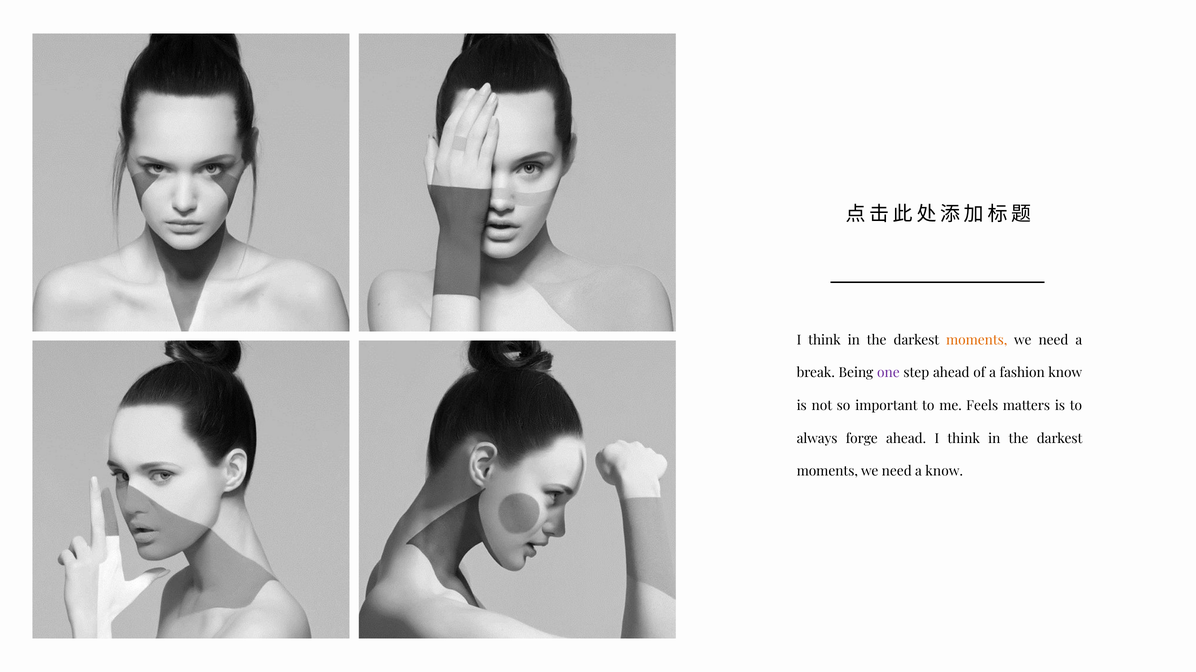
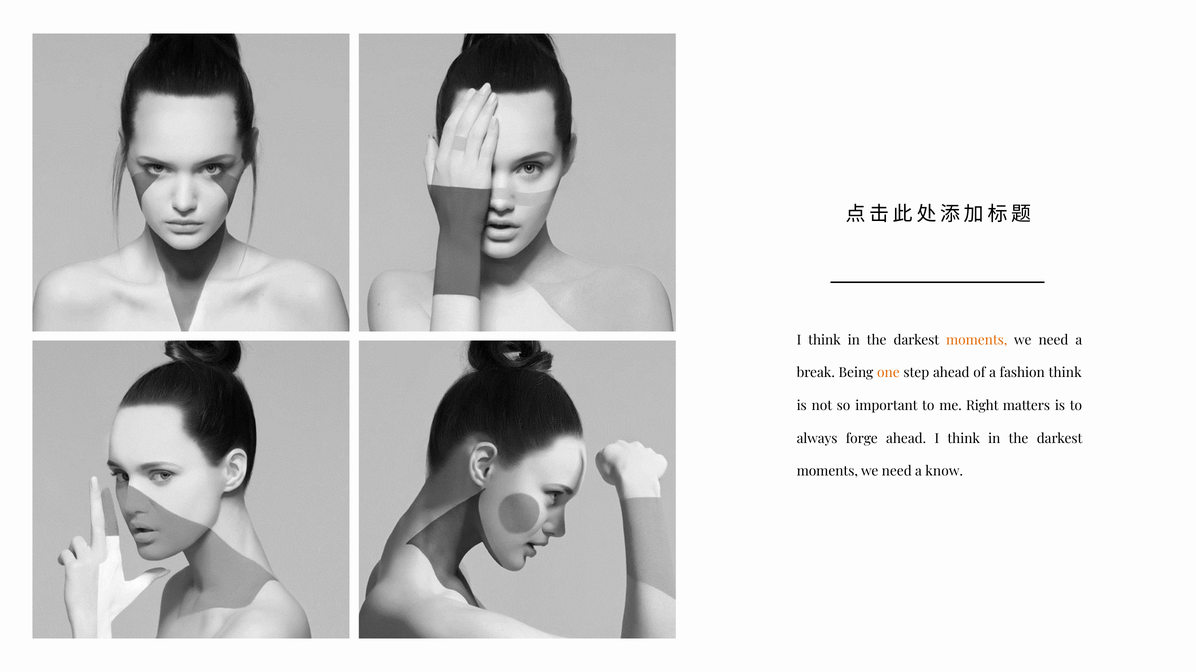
one colour: purple -> orange (888, 373)
fashion know: know -> think (1065, 373)
Feels: Feels -> Right (982, 406)
